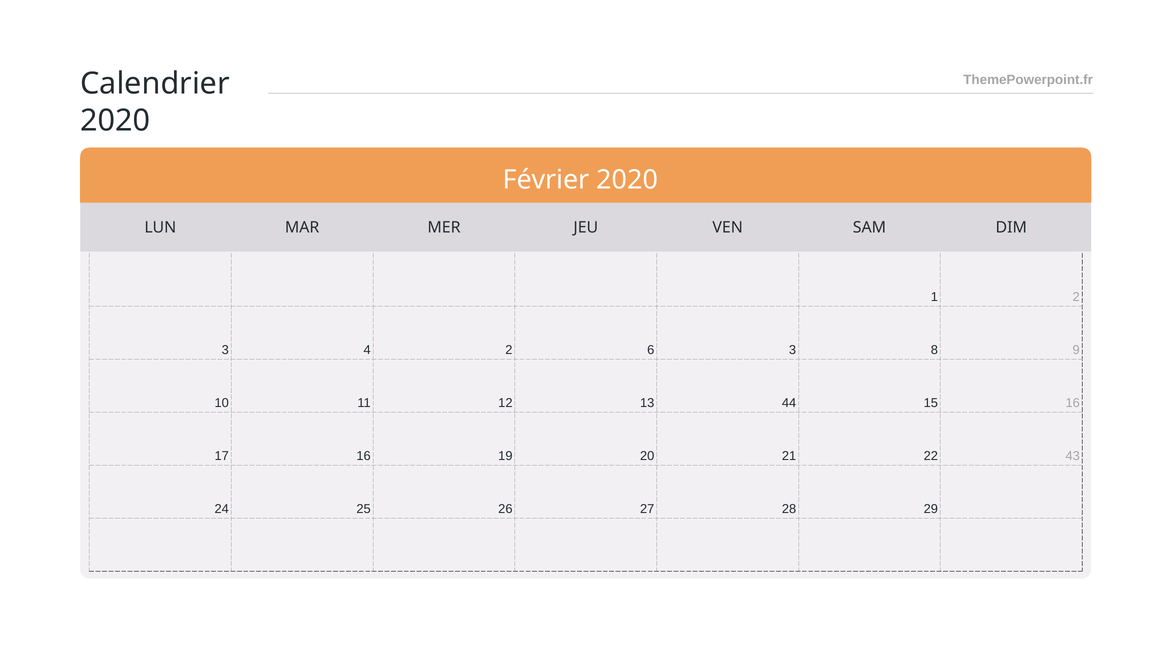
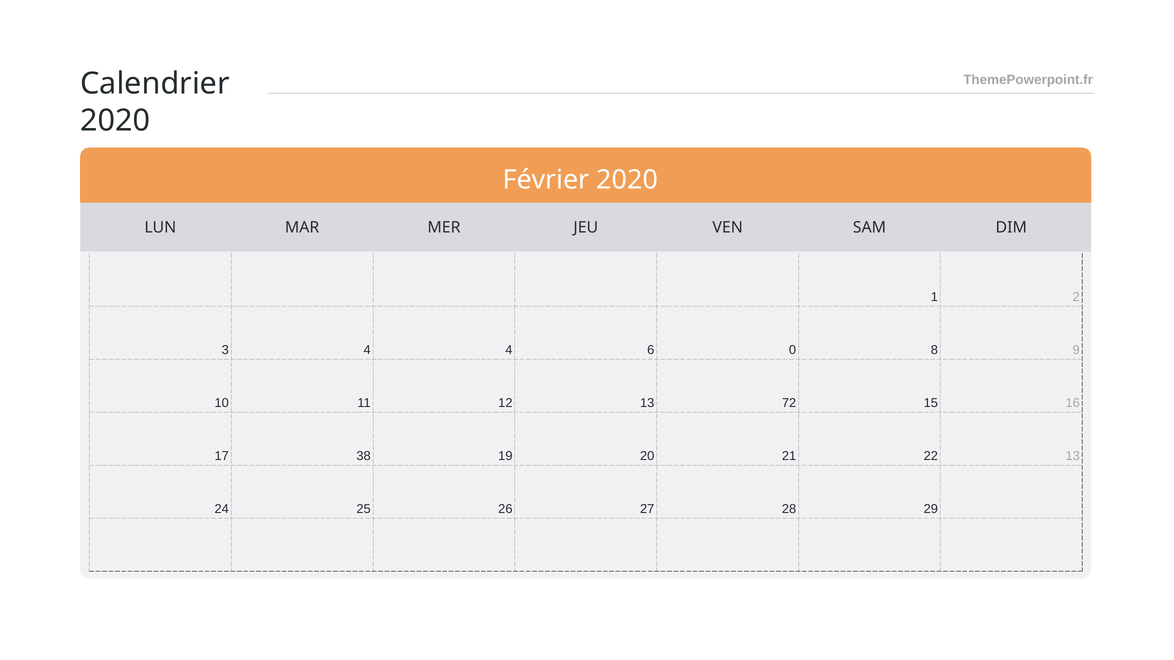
4 2: 2 -> 4 (509, 350)
6 3: 3 -> 0 (793, 350)
44: 44 -> 72 (789, 403)
17 16: 16 -> 38 (364, 456)
22 43: 43 -> 13 (1073, 456)
